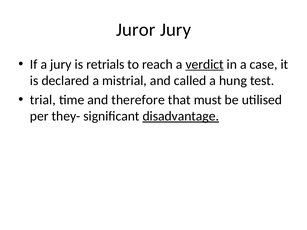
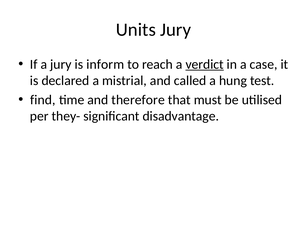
Juror: Juror -> Units (136, 30)
retrials: retrials -> inform (105, 64)
trial: trial -> find (43, 100)
disadvantage underline: present -> none (181, 116)
